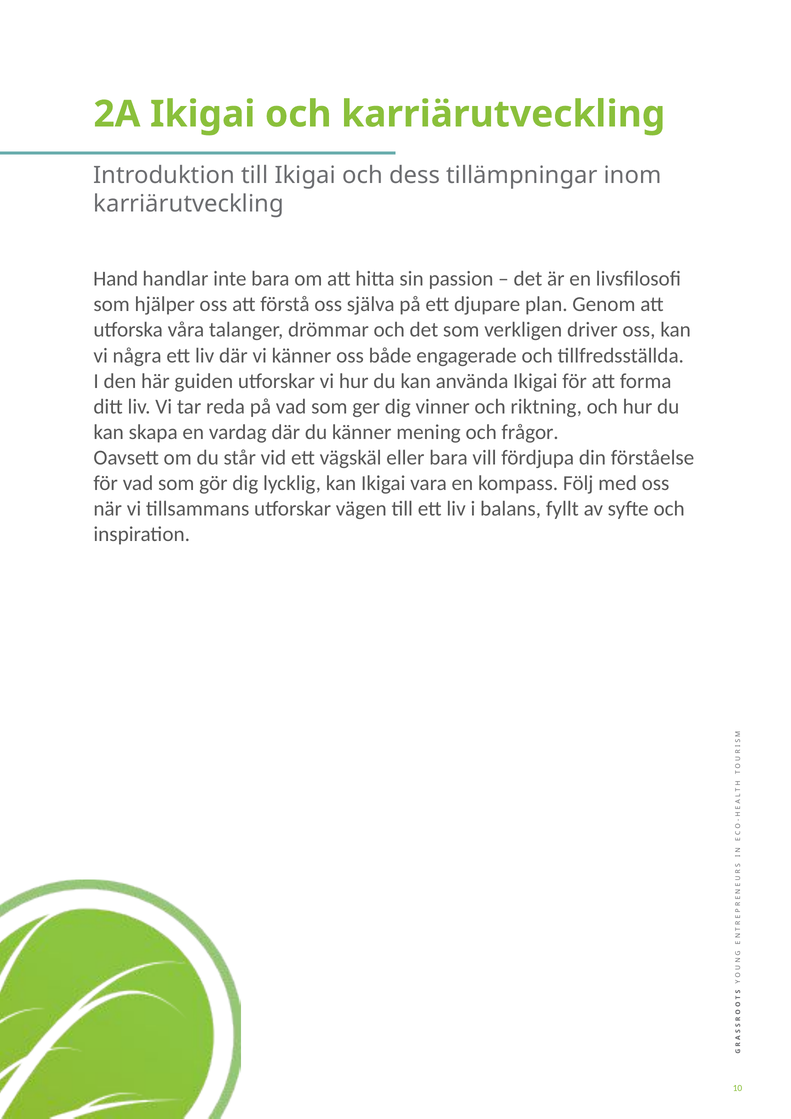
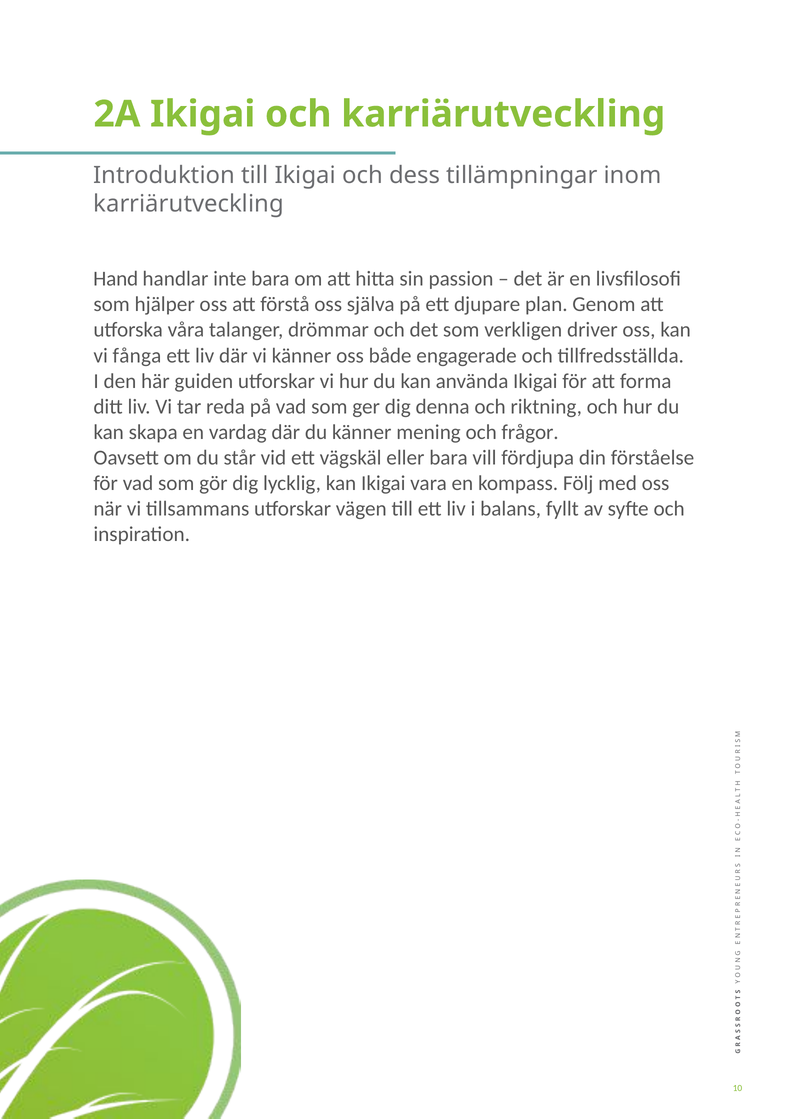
några: några -> fånga (137, 355)
vinner: vinner -> denna (443, 406)
